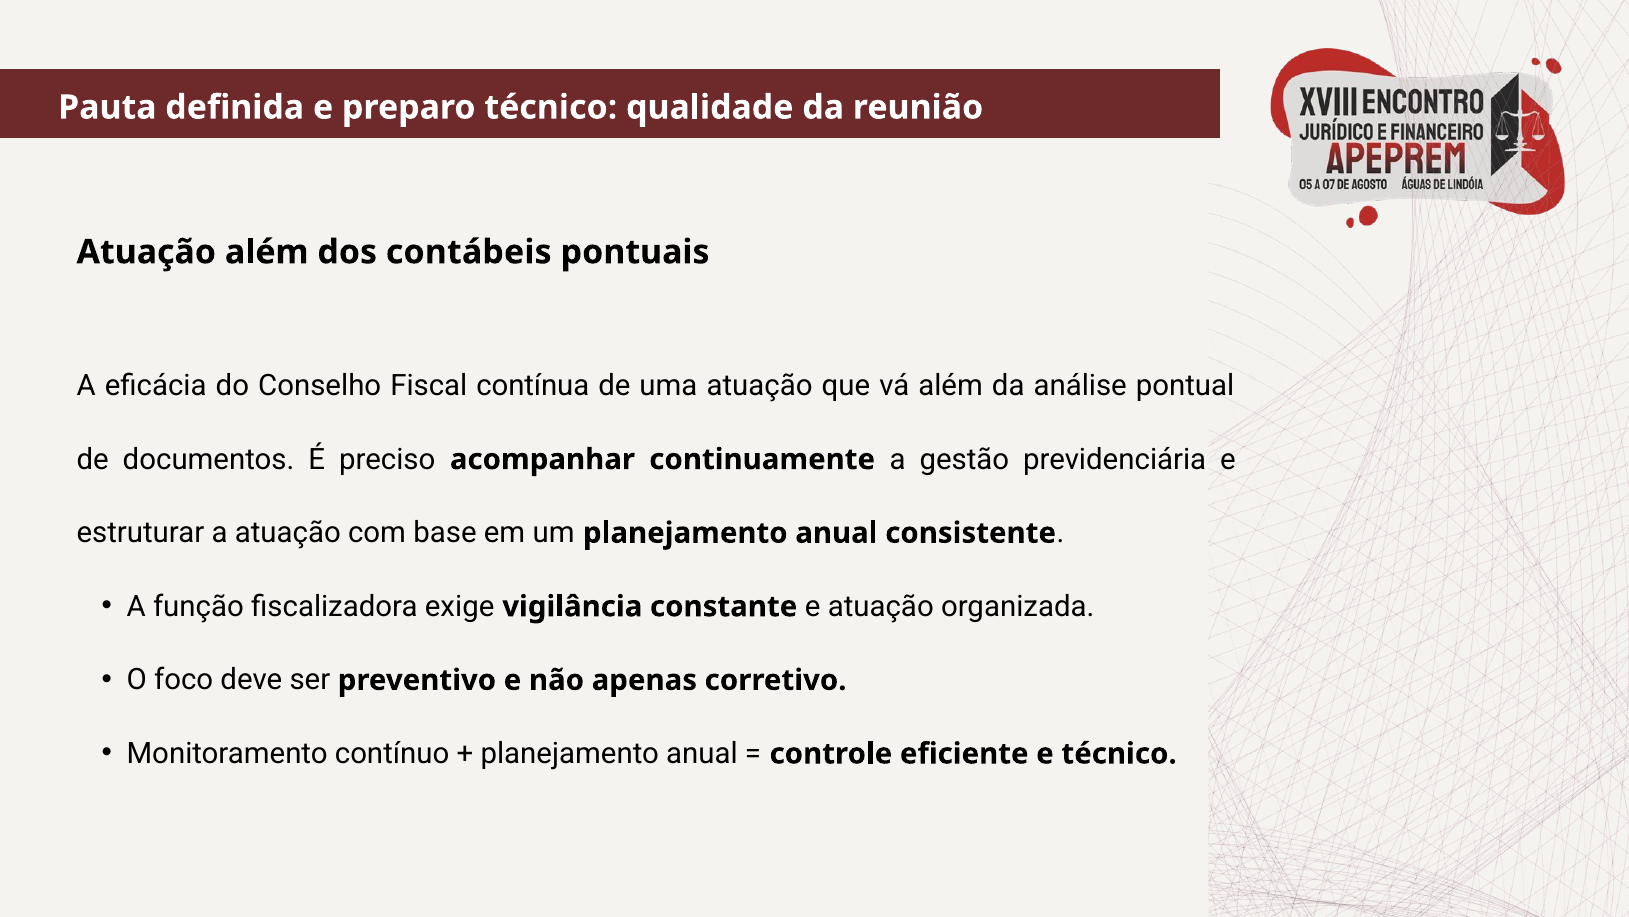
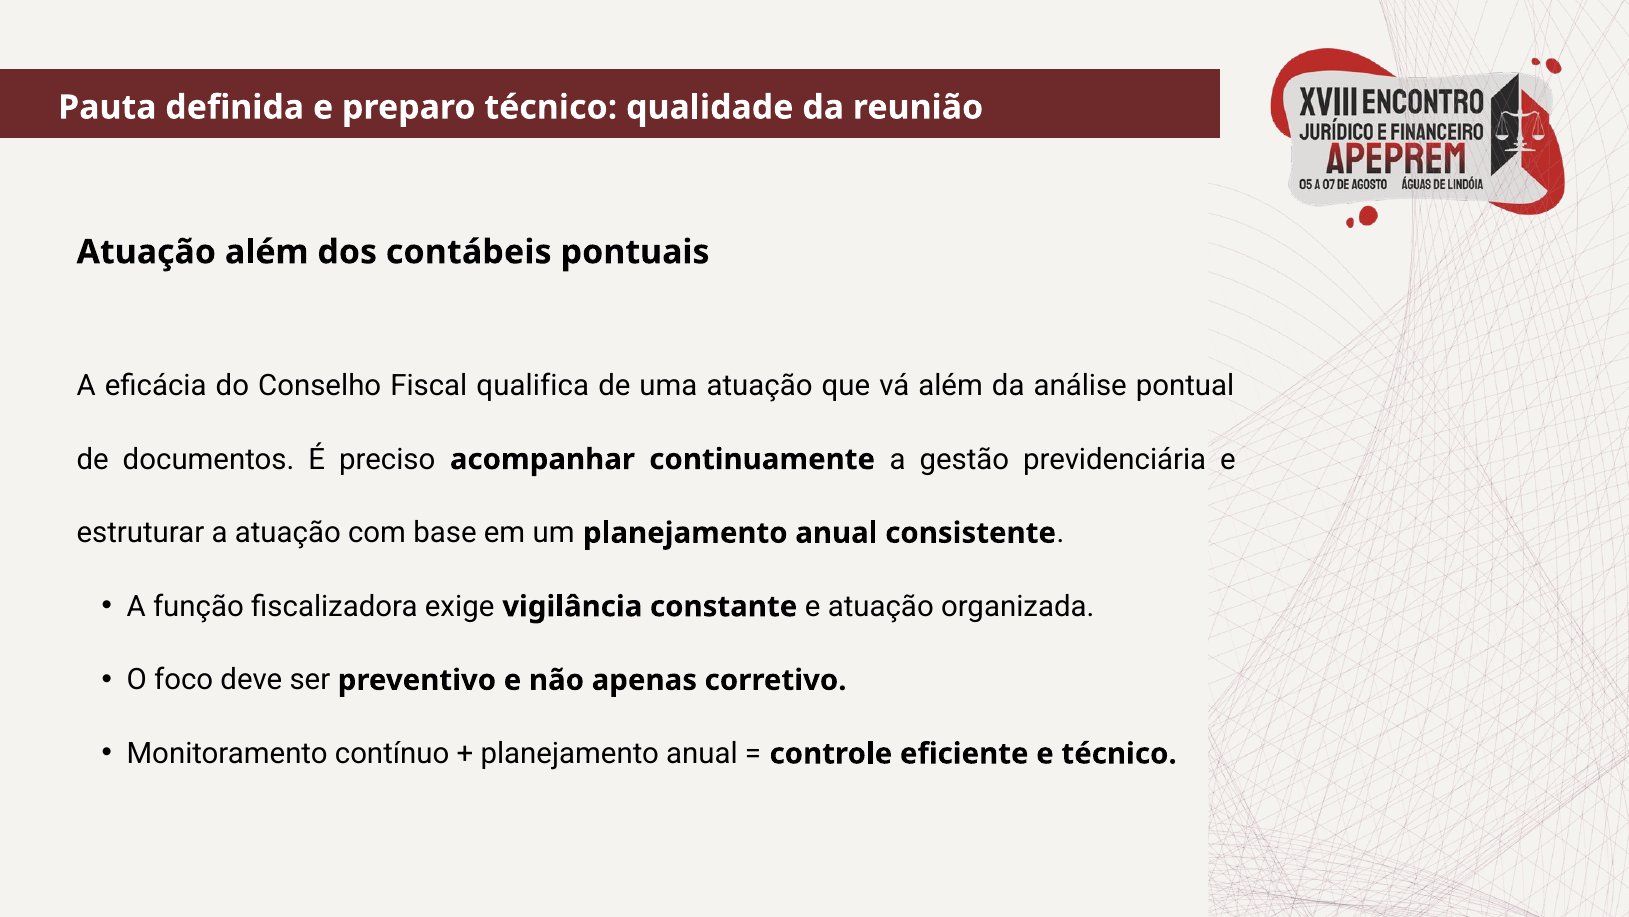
contínua: contínua -> qualifica (533, 386)
